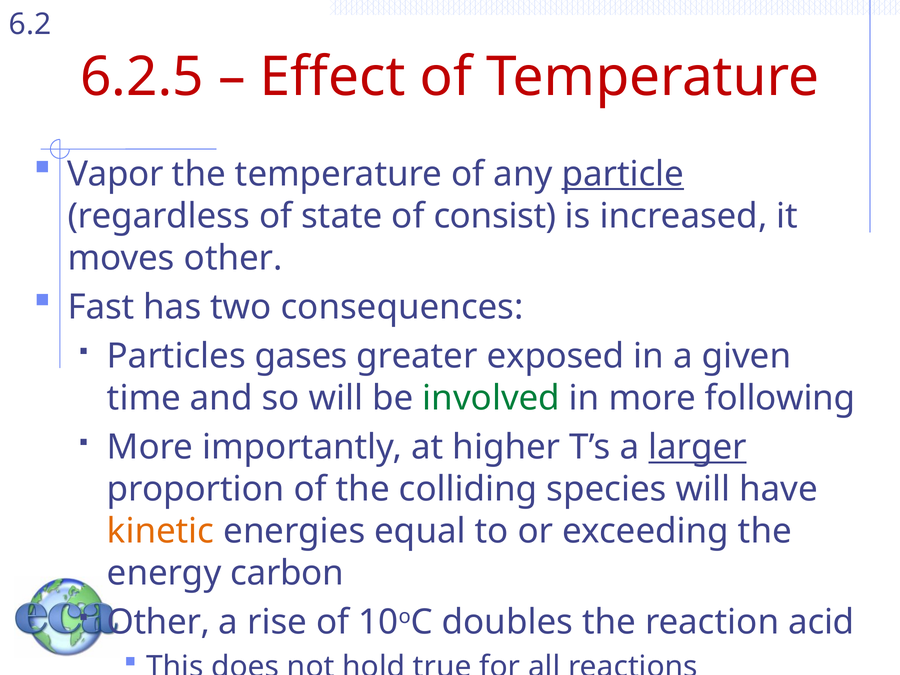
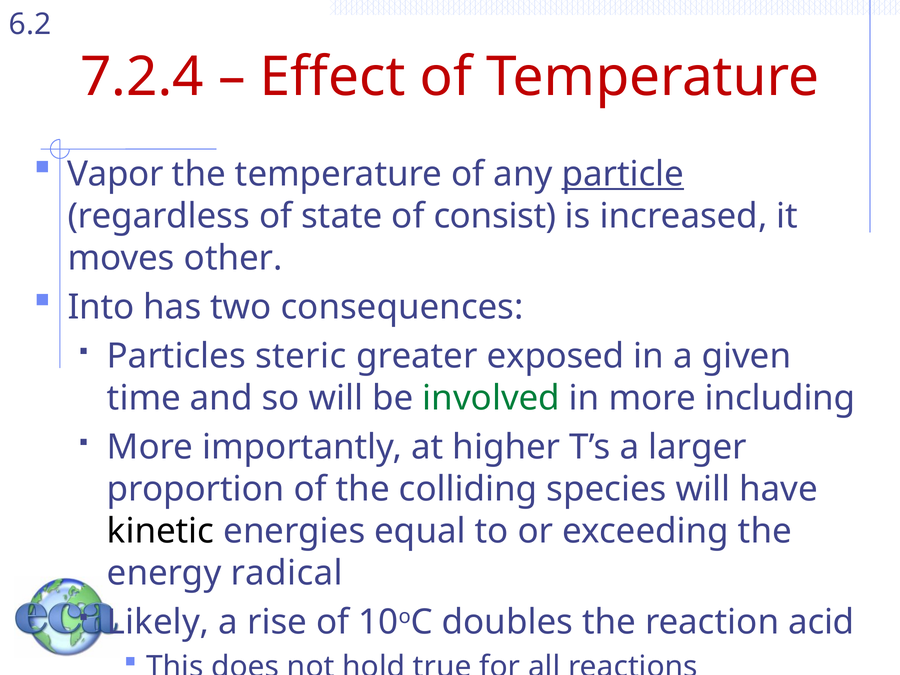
6.2.5: 6.2.5 -> 7.2.4 (142, 77)
Fast: Fast -> Into (101, 307)
gases: gases -> steric (301, 356)
following: following -> including (780, 398)
larger underline: present -> none (698, 447)
kinetic colour: orange -> black (161, 531)
carbon: carbon -> radical (287, 573)
Other: Other -> Likely (158, 622)
